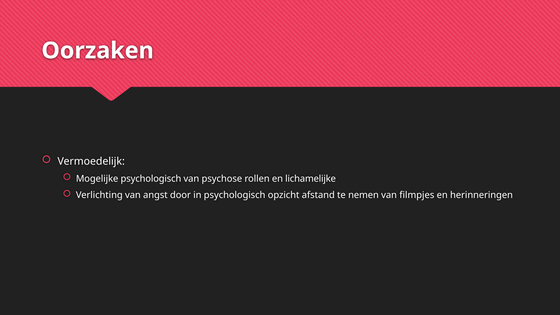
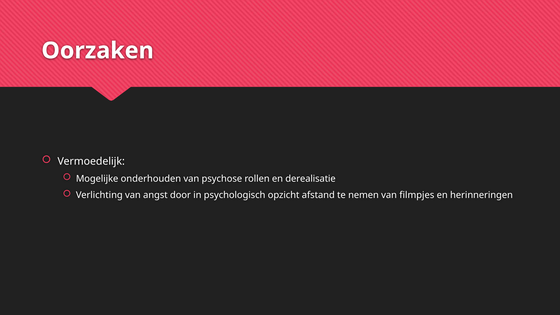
Mogelijke psychologisch: psychologisch -> onderhouden (151, 179)
lichamelijke: lichamelijke -> derealisatie (311, 179)
